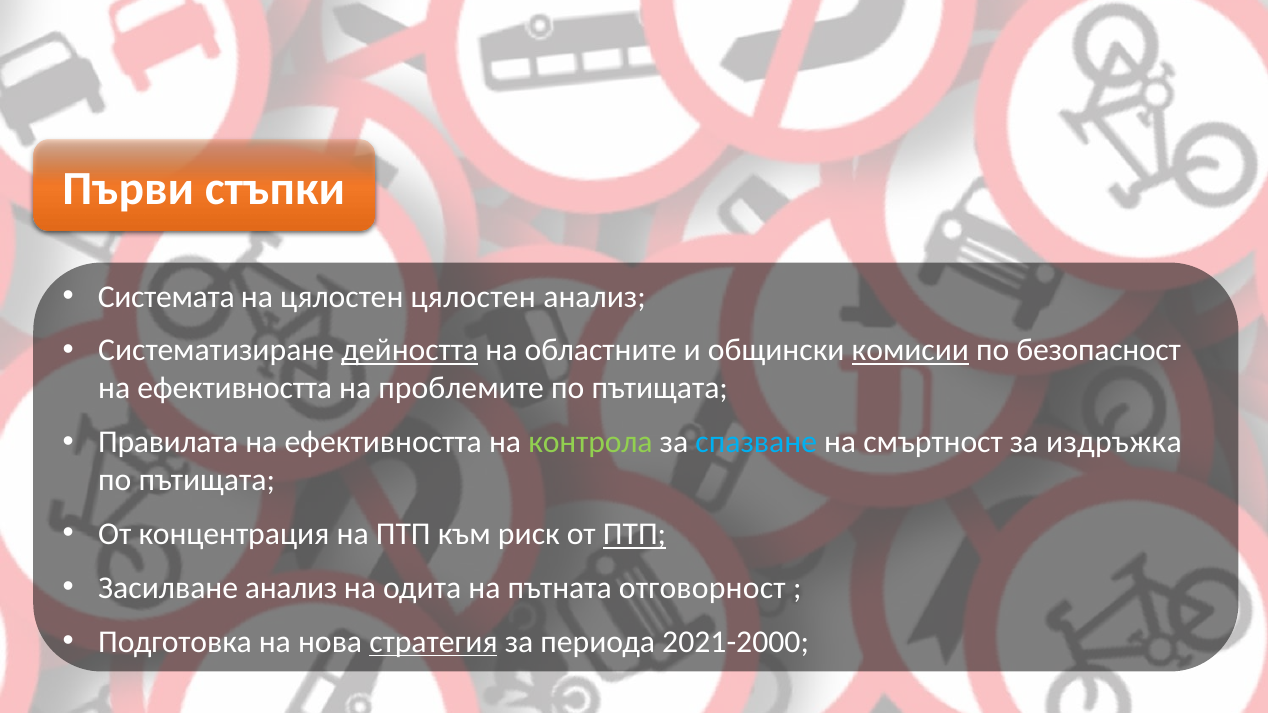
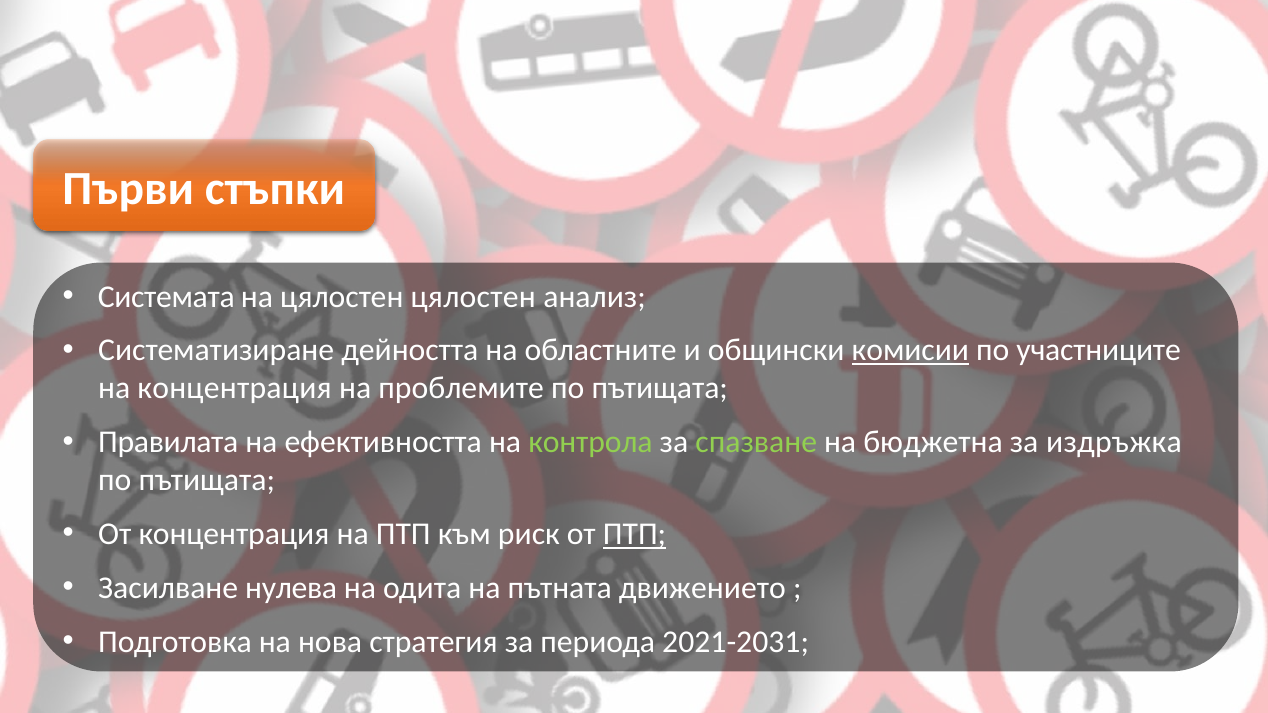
дейността underline: present -> none (410, 351)
безопасност: безопасност -> участниците (1099, 351)
ефективността: ефективността -> концентрация (235, 389)
спазване colour: light blue -> light green (756, 442)
смъртност: смъртност -> бюджетна (933, 442)
Засилване анализ: анализ -> нулева (291, 588)
отговорност: отговорност -> движението (702, 588)
стратегия underline: present -> none (433, 642)
2021-2000: 2021-2000 -> 2021-2031 (736, 642)
